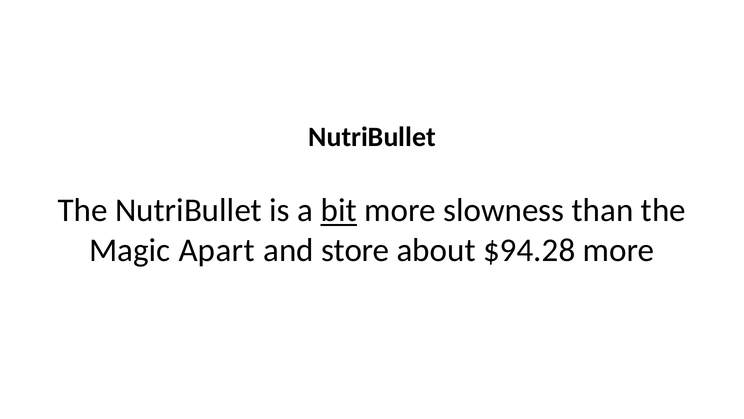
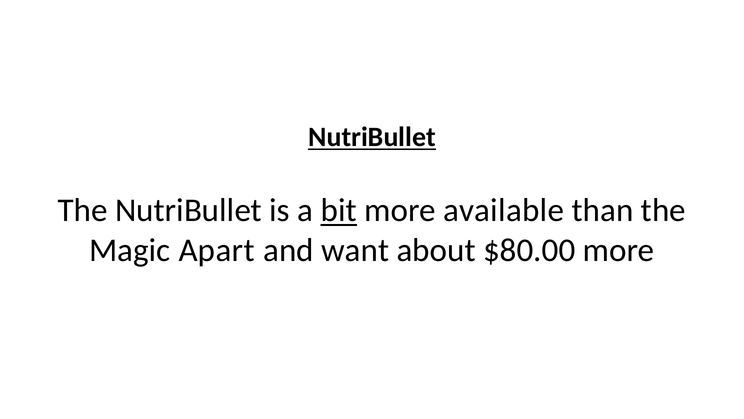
NutriBullet underline: none -> present (372, 137)
slowness: slowness -> available (504, 210)
store: store -> want (355, 250)
$94.28: $94.28 -> $80.00 (529, 250)
